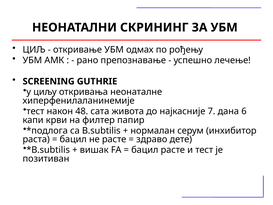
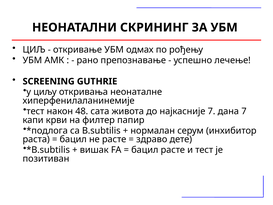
дана 6: 6 -> 7 (244, 111)
